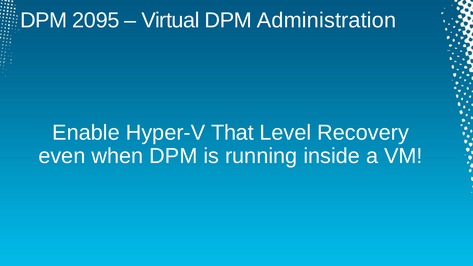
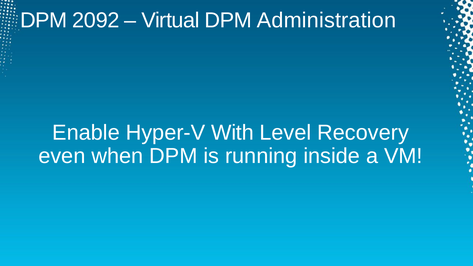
2095: 2095 -> 2092 (96, 20)
That: That -> With (232, 133)
